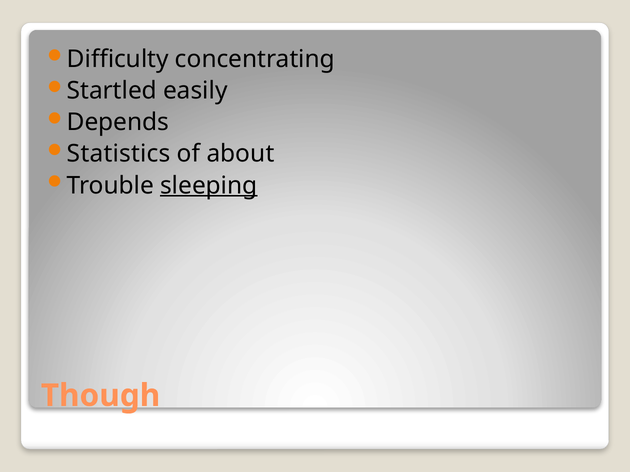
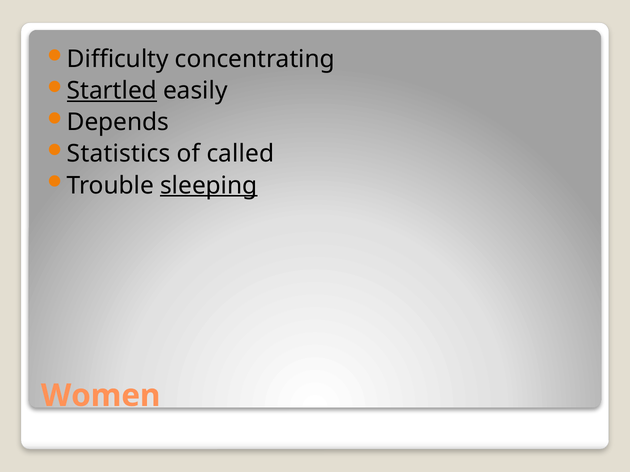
Startled underline: none -> present (112, 91)
about: about -> called (240, 154)
Though: Though -> Women (101, 396)
